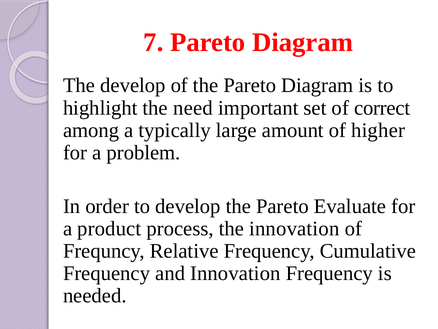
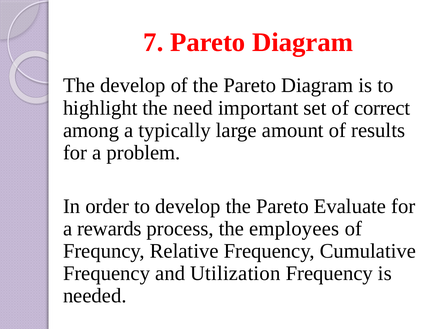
higher: higher -> results (378, 130)
product: product -> rewards (109, 228)
the innovation: innovation -> employees (294, 228)
and Innovation: Innovation -> Utilization (235, 273)
